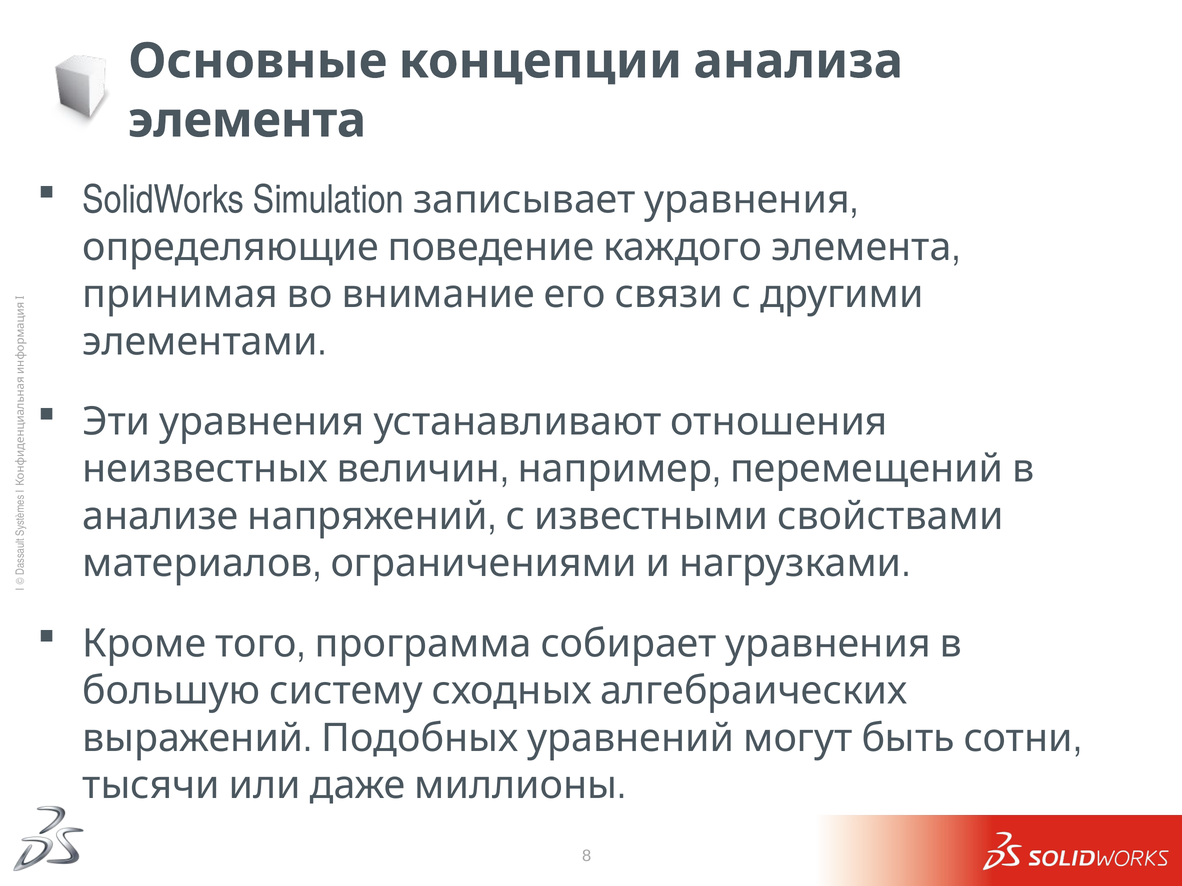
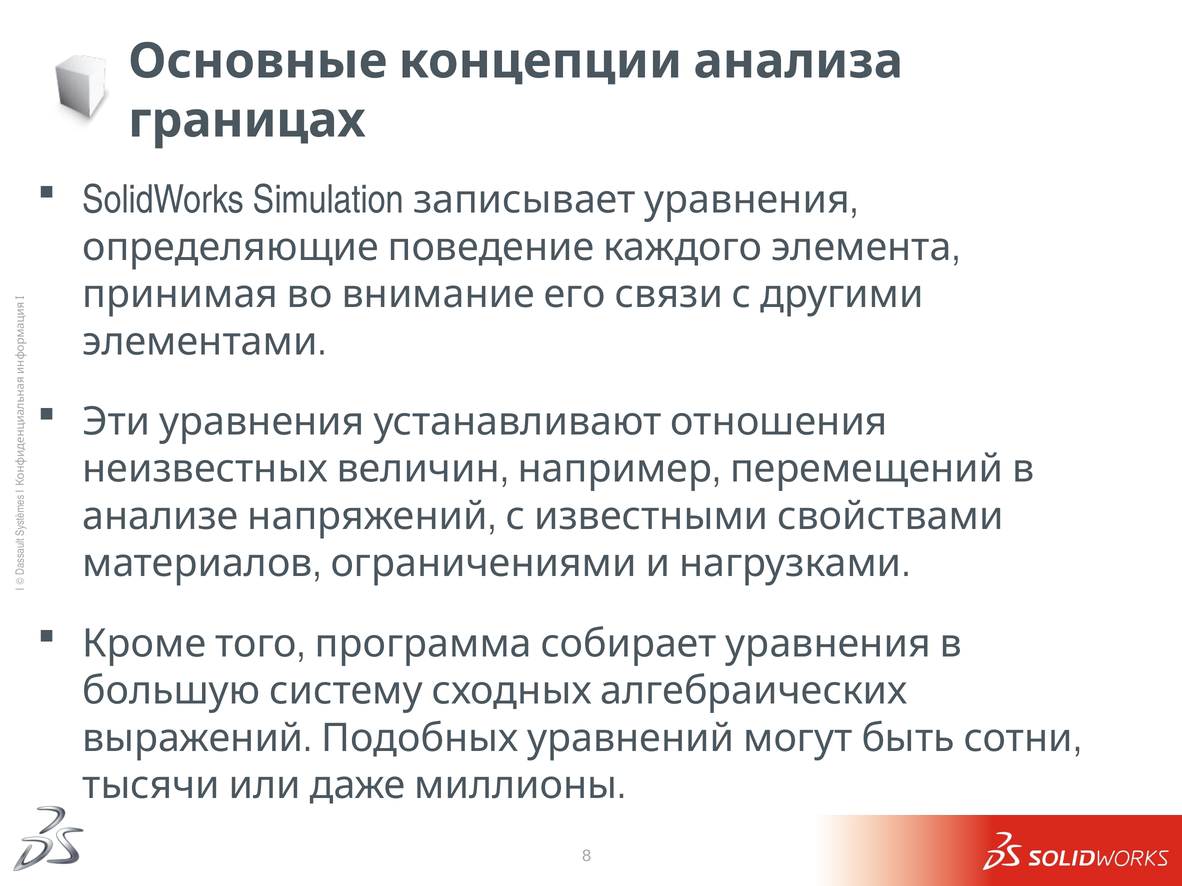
элемента: элемента -> границах (247, 120)
